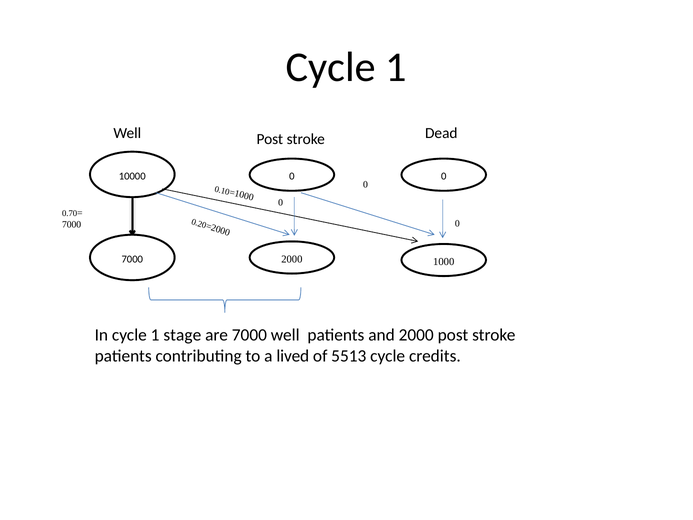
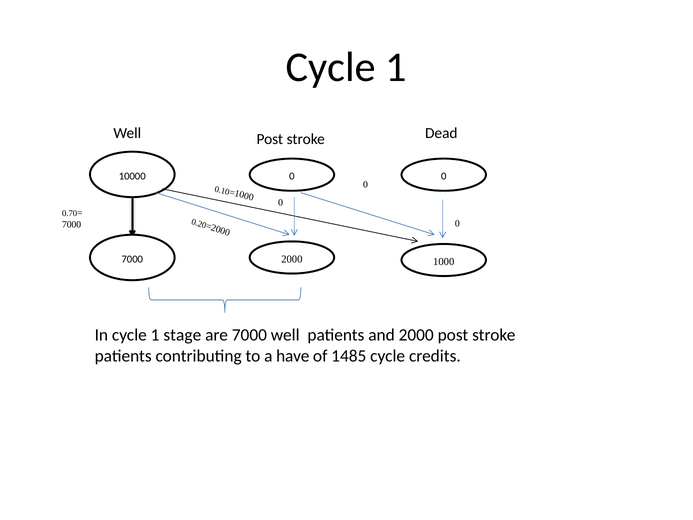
lived: lived -> have (293, 356)
5513: 5513 -> 1485 (349, 356)
